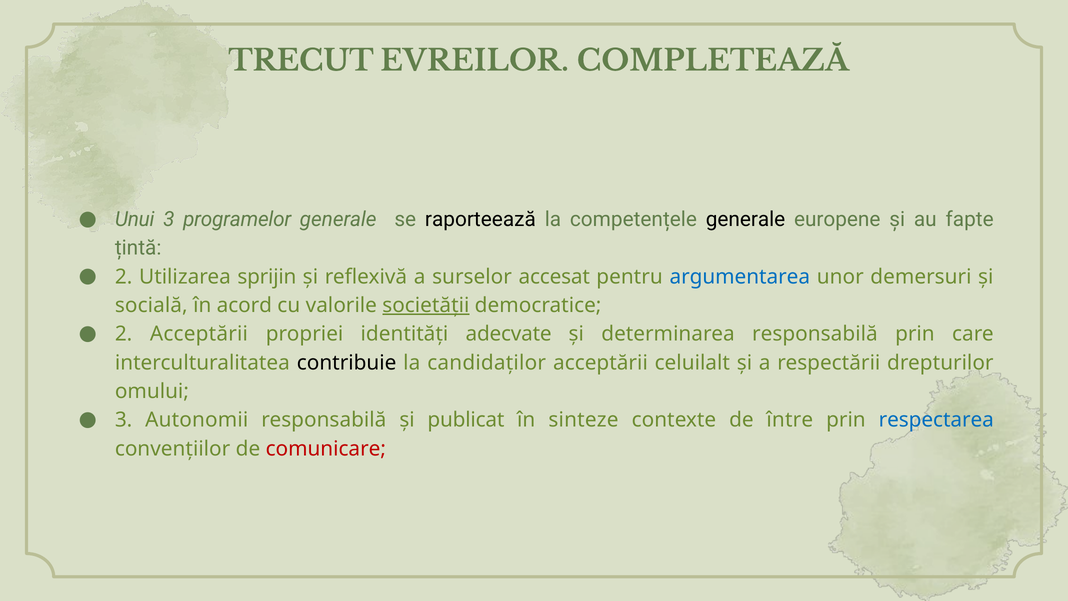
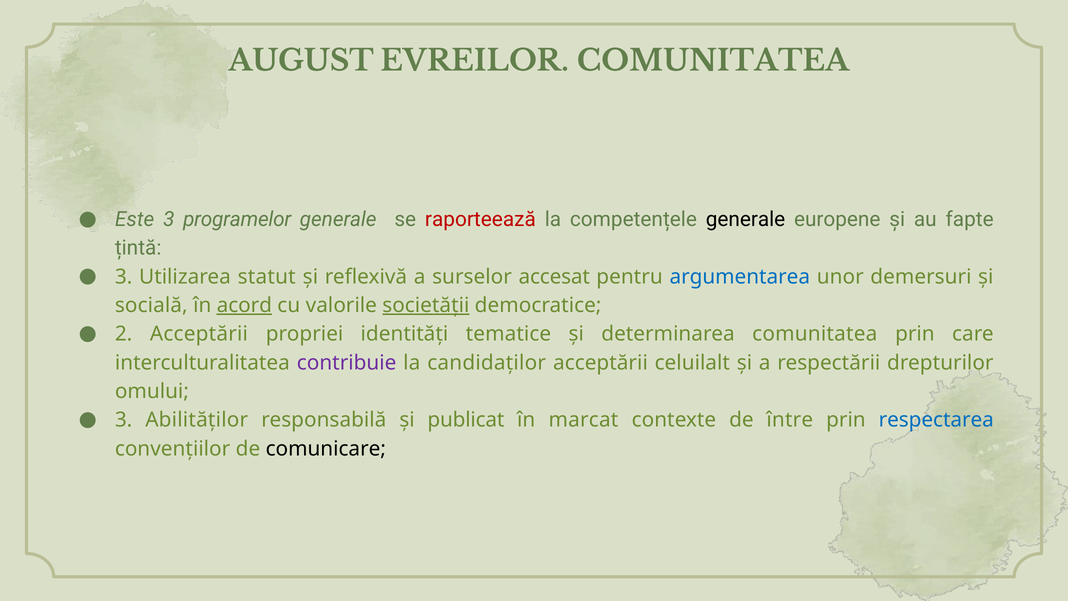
TRECUT: TRECUT -> AUGUST (301, 61)
EVREILOR COMPLETEAZĂ: COMPLETEAZĂ -> COMUNITATEA (713, 61)
Unui: Unui -> Este (135, 219)
raporteează colour: black -> red (480, 219)
2: 2 -> 3 (124, 277)
sprijin: sprijin -> statut (267, 277)
acord underline: none -> present (244, 305)
adecvate: adecvate -> tematice (508, 334)
determinarea responsabilă: responsabilă -> comunitatea (815, 334)
contribuie colour: black -> purple (347, 363)
Autonomii: Autonomii -> Abilităților (197, 420)
sinteze: sinteze -> marcat (583, 420)
comunicare colour: red -> black (326, 448)
